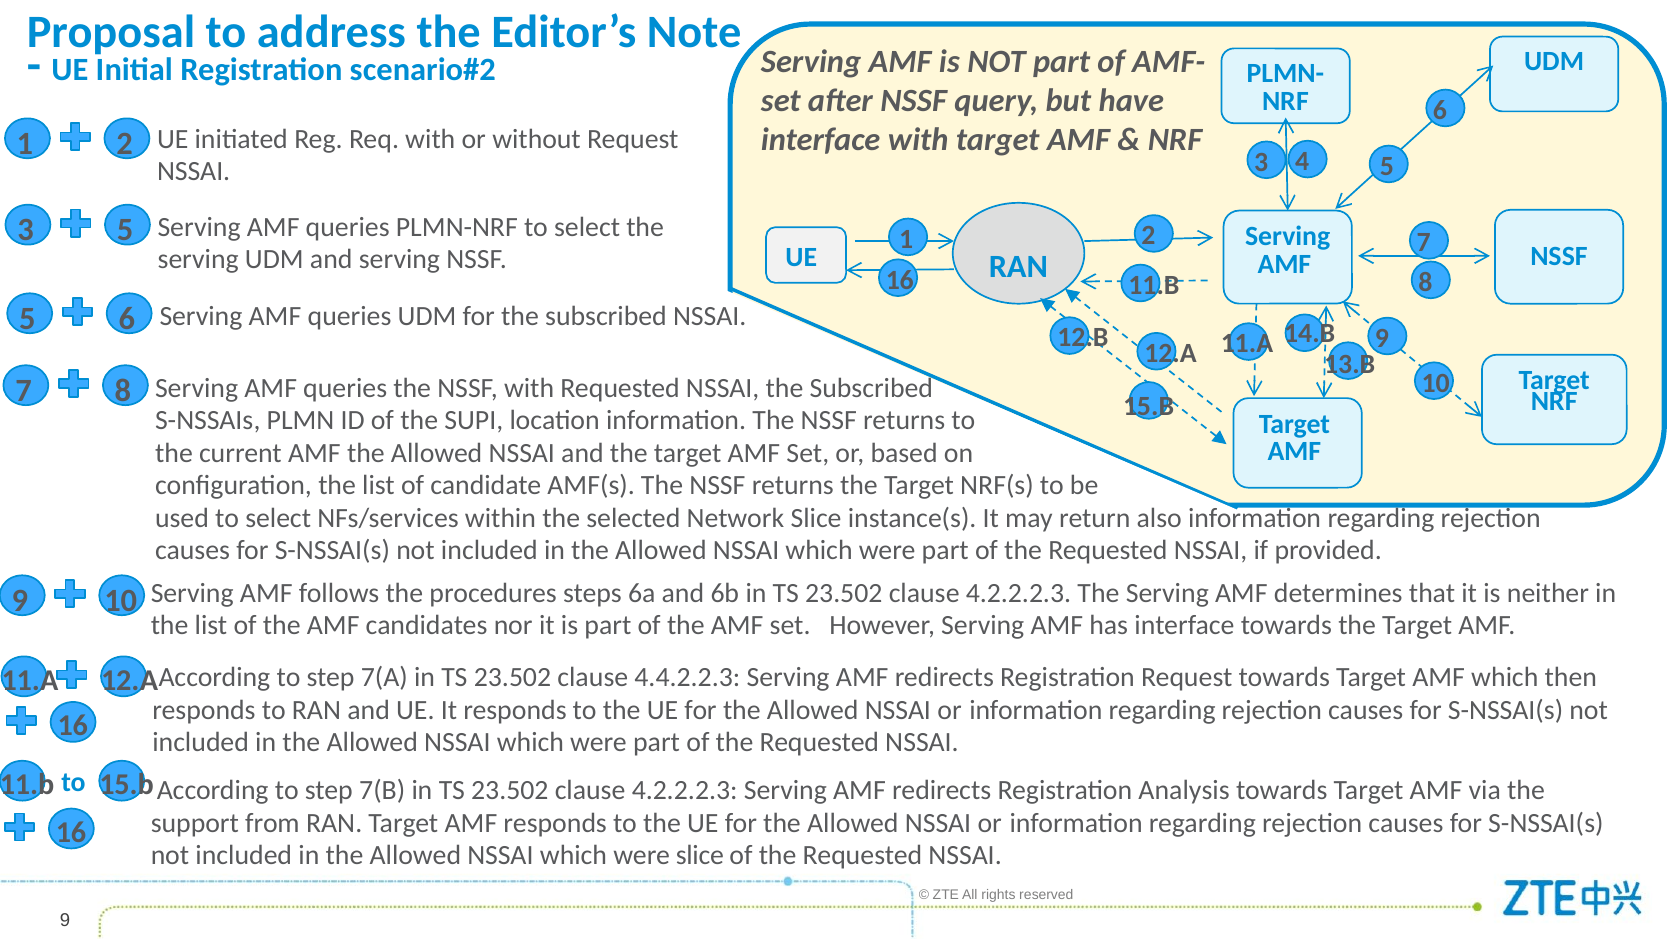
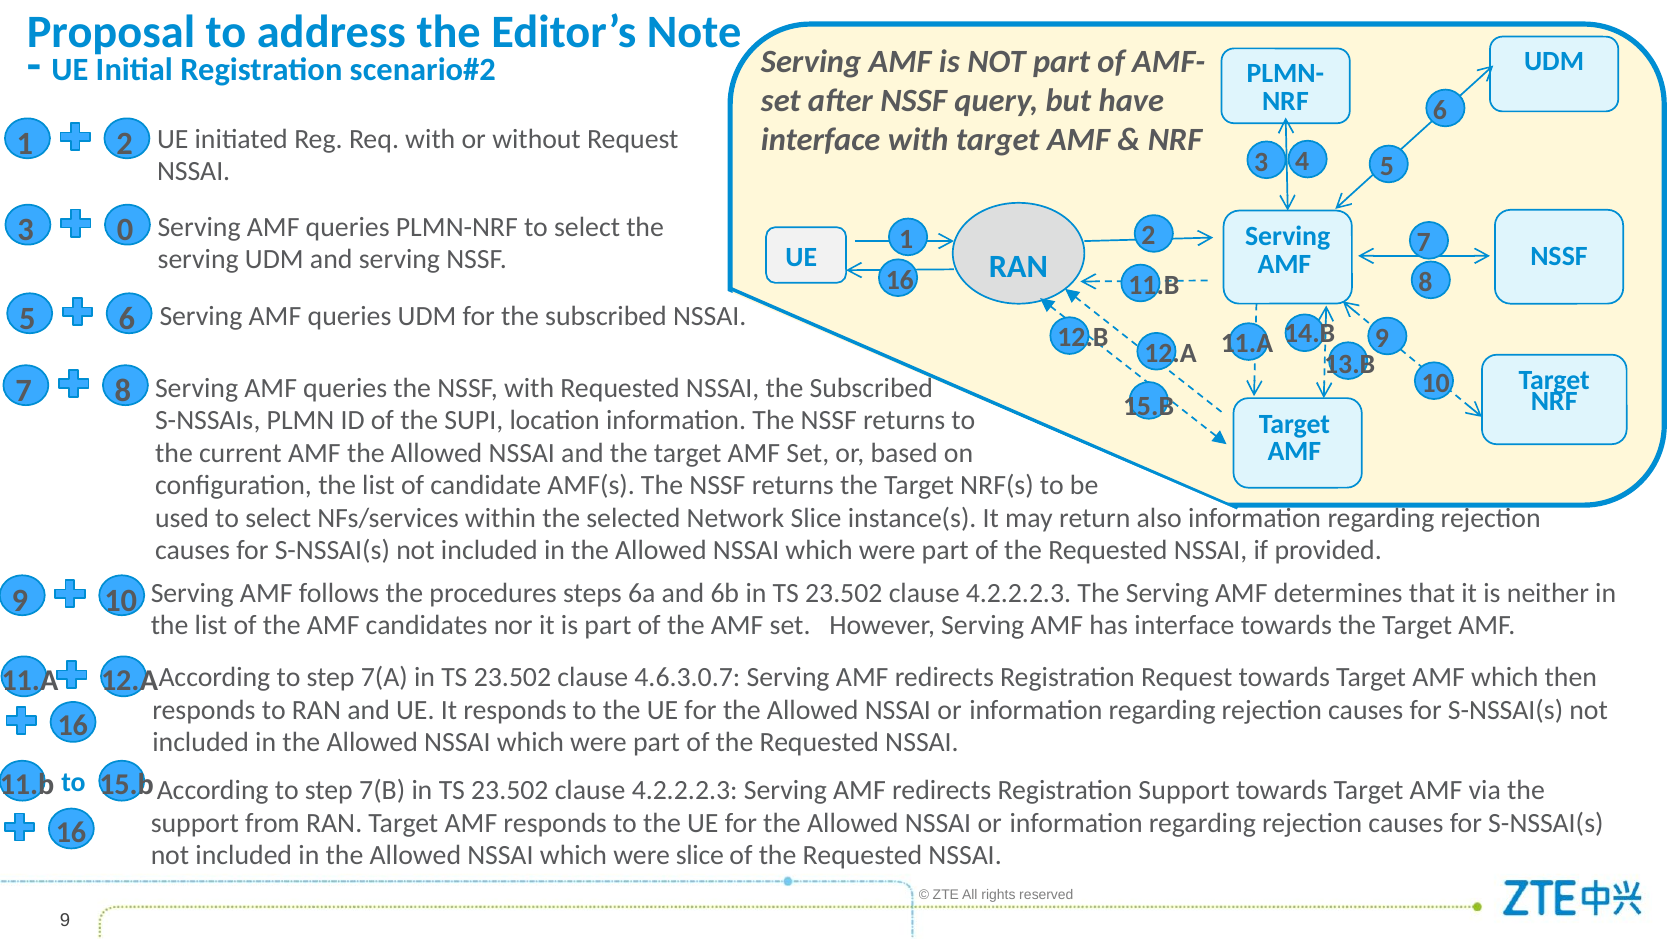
3 5: 5 -> 0 (125, 230)
4.4.2.2.3: 4.4.2.2.3 -> 4.6.3.0.7 (687, 678)
Registration Analysis: Analysis -> Support (1184, 791)
